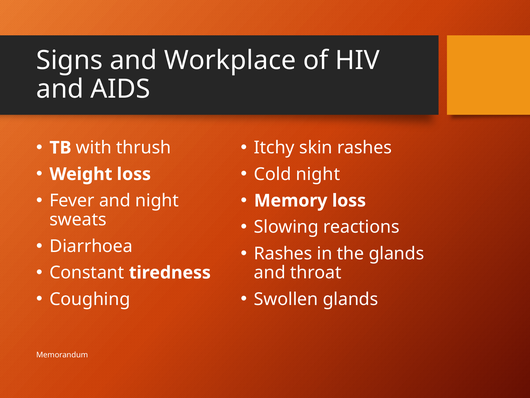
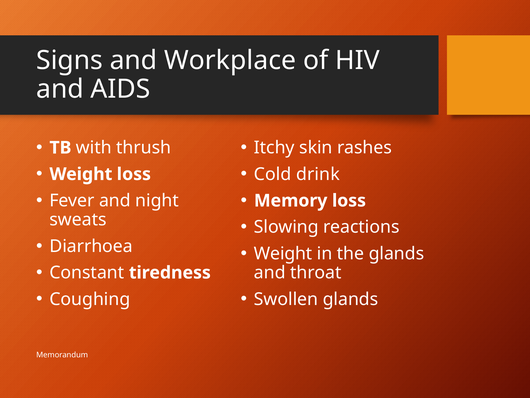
Cold night: night -> drink (318, 174)
Rashes: Rashes -> Weight (283, 253)
